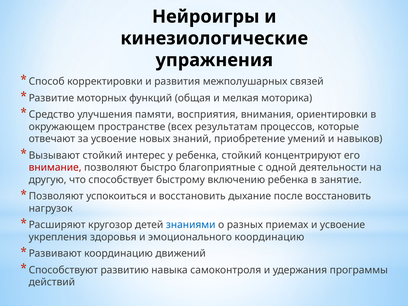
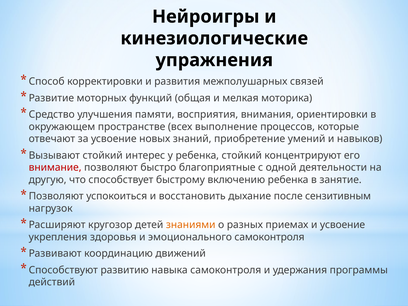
результатам: результатам -> выполнение (226, 127)
после восстановить: восстановить -> сензитивным (338, 196)
знаниями colour: blue -> orange (191, 225)
эмоционального координацию: координацию -> самоконтроля (269, 237)
